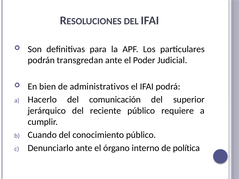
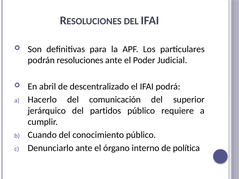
transgredan: transgredan -> resoluciones (80, 60)
bien: bien -> abril (48, 87)
administrativos: administrativos -> descentralizado (99, 87)
reciente: reciente -> partidos (106, 111)
